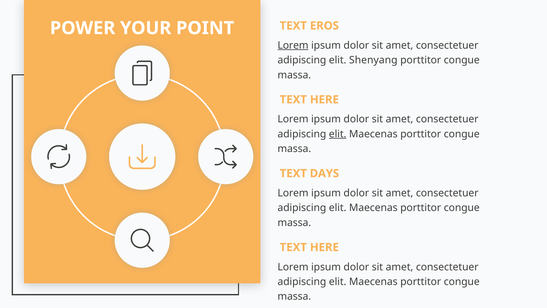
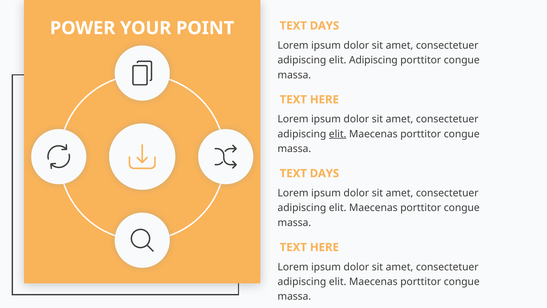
EROS: EROS -> DAYS (324, 26)
Lorem underline: present -> none (293, 45)
elit Shenyang: Shenyang -> Adipiscing (373, 60)
